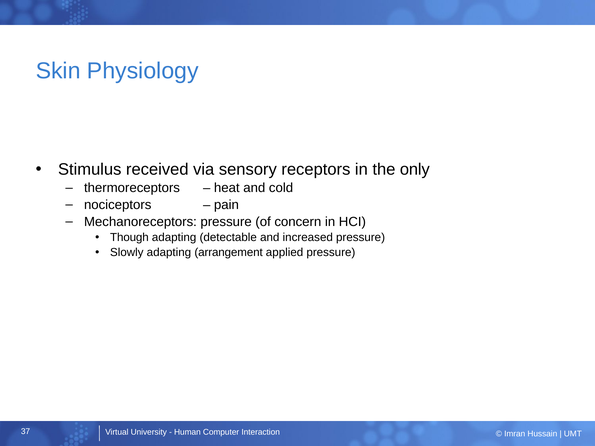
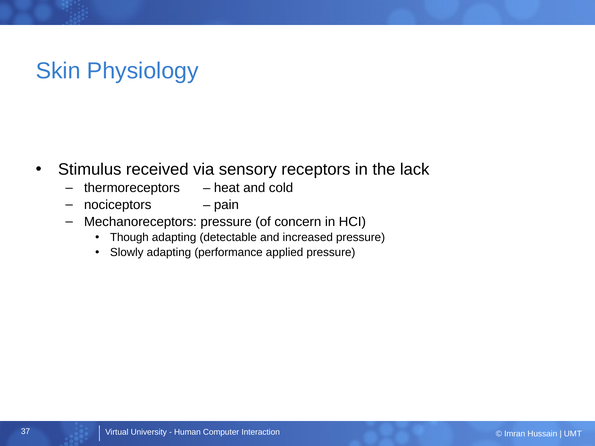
only: only -> lack (415, 169)
arrangement: arrangement -> performance (229, 252)
